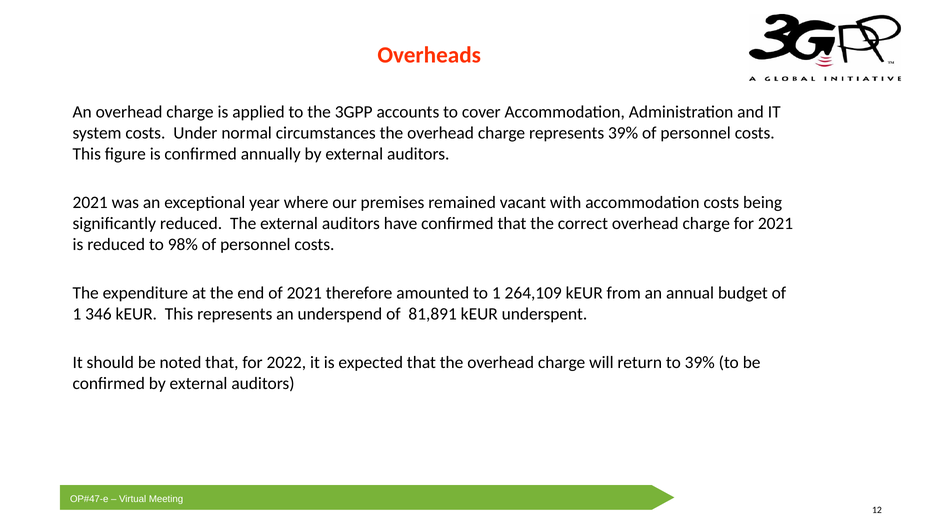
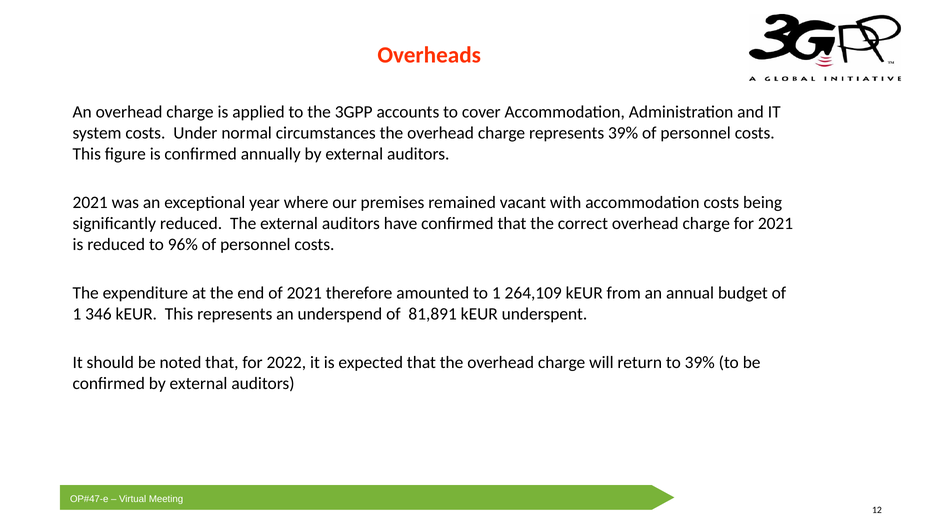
98%: 98% -> 96% (183, 244)
